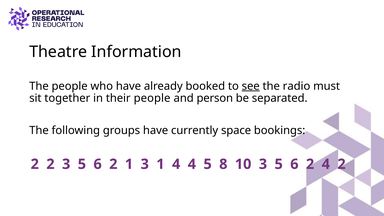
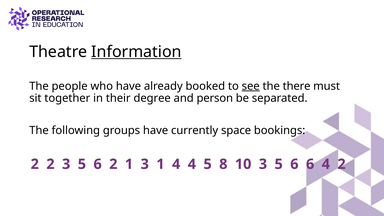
Information underline: none -> present (136, 52)
radio: radio -> there (297, 86)
their people: people -> degree (152, 98)
2: 2 -> 6 (310, 164)
